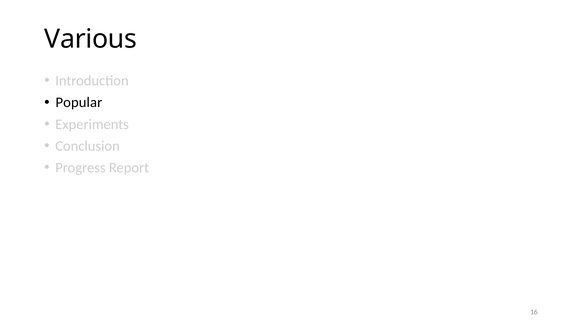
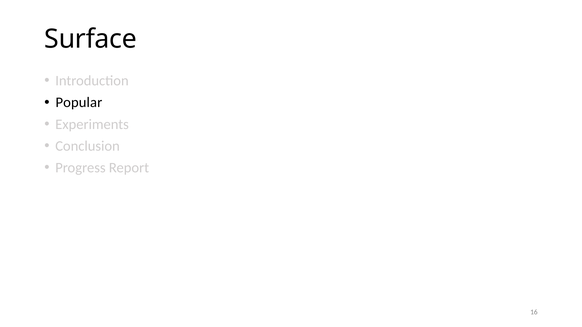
Various: Various -> Surface (91, 39)
